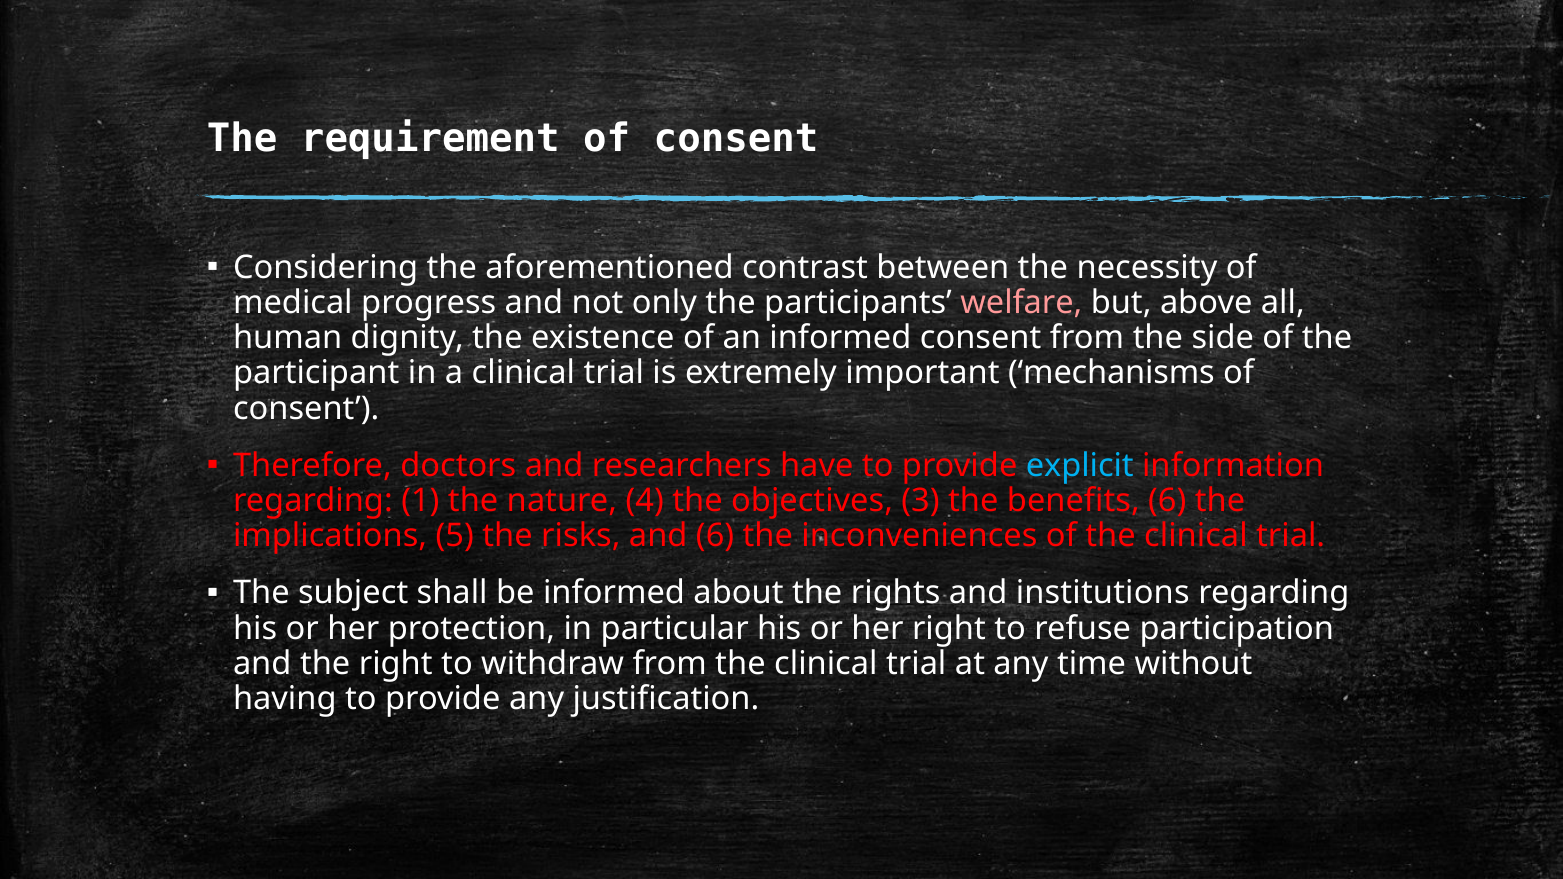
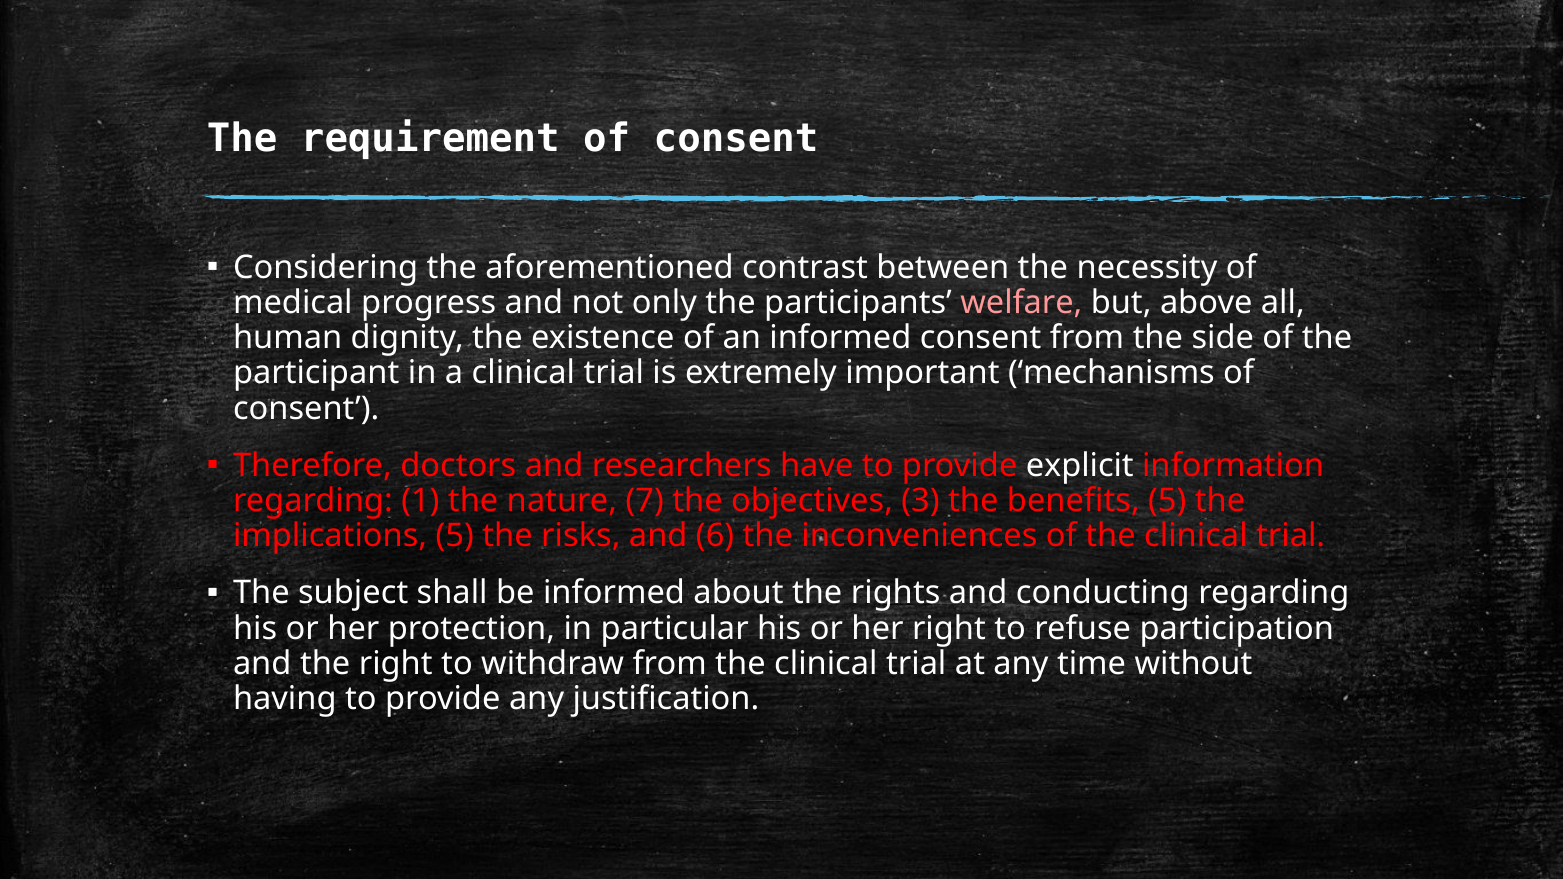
explicit colour: light blue -> white (1080, 466)
4: 4 -> 7 (645, 501)
benefits 6: 6 -> 5 (1167, 501)
institutions: institutions -> conducting (1103, 593)
